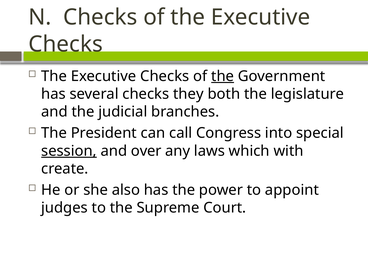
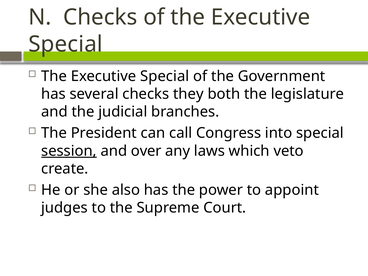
Checks: Checks -> Special (66, 44)
Checks: Checks -> Special (165, 76)
the underline: present -> none (223, 76)
with: with -> veto (289, 151)
